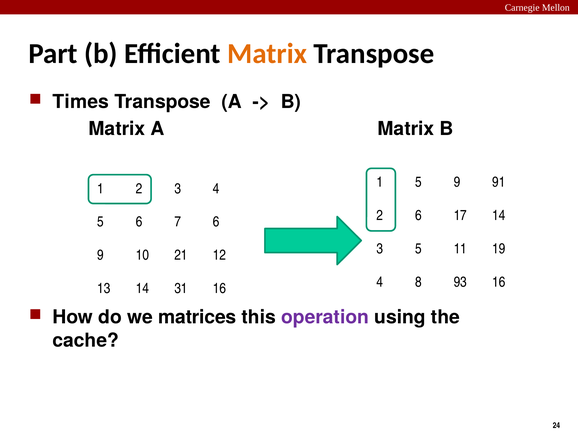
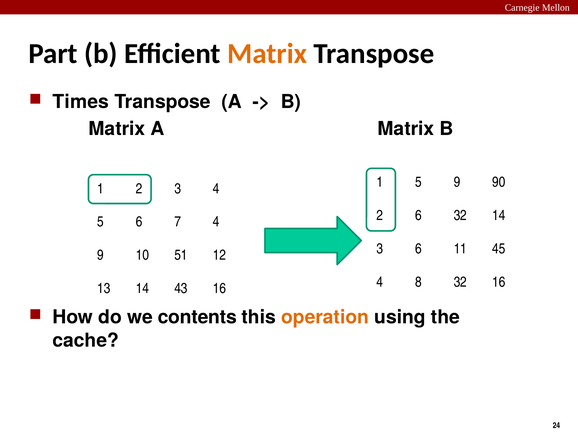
91: 91 -> 90 (499, 182)
6 17: 17 -> 32 (460, 216)
7 6: 6 -> 4 (216, 222)
3 5: 5 -> 6 (418, 249)
19: 19 -> 45 (499, 249)
21: 21 -> 51 (181, 255)
8 93: 93 -> 32 (460, 282)
31: 31 -> 43 (181, 289)
matrices: matrices -> contents (197, 318)
operation colour: purple -> orange (325, 318)
